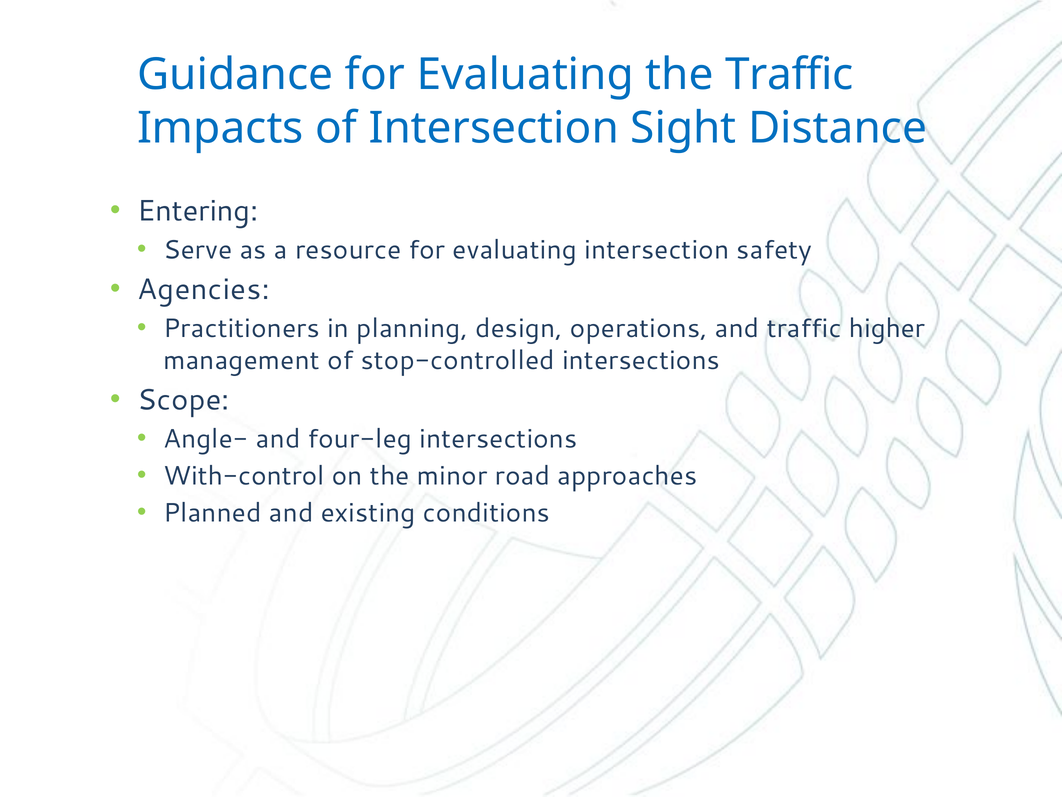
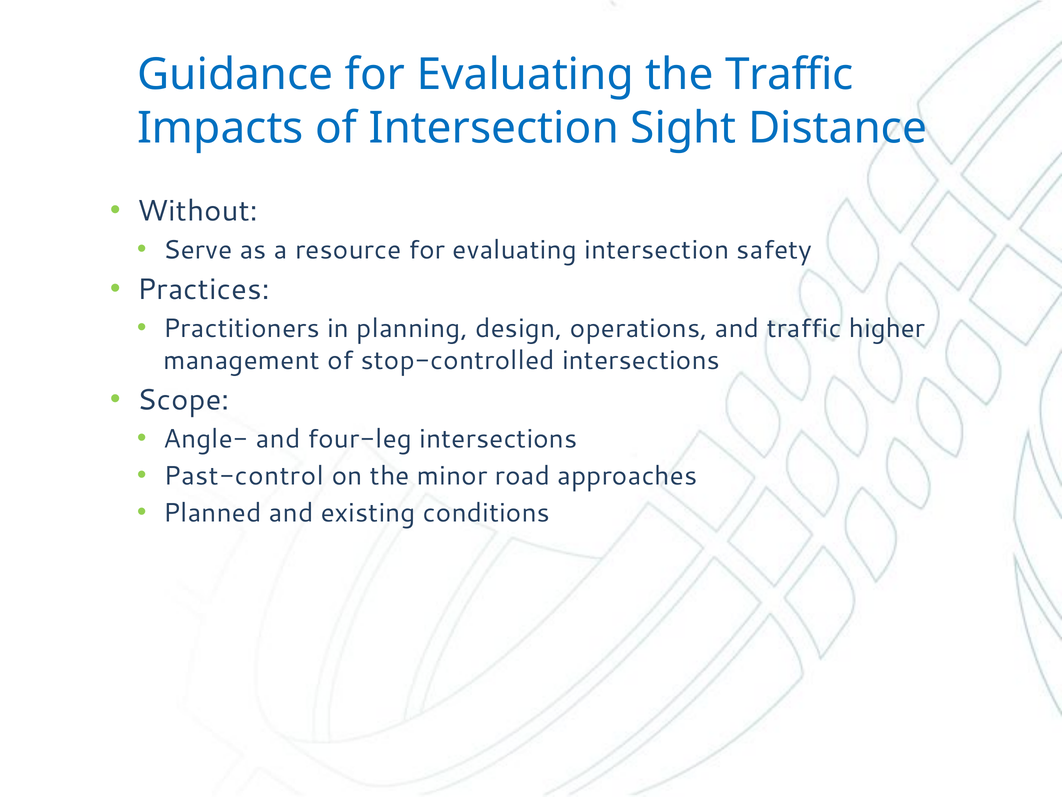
Entering: Entering -> Without (198, 211)
Agencies: Agencies -> Practices (204, 289)
With-control: With-control -> Past-control (244, 476)
